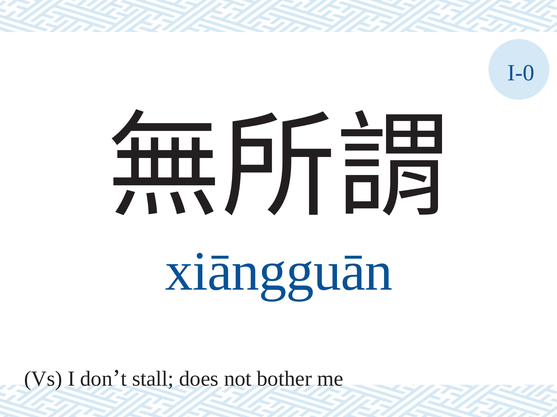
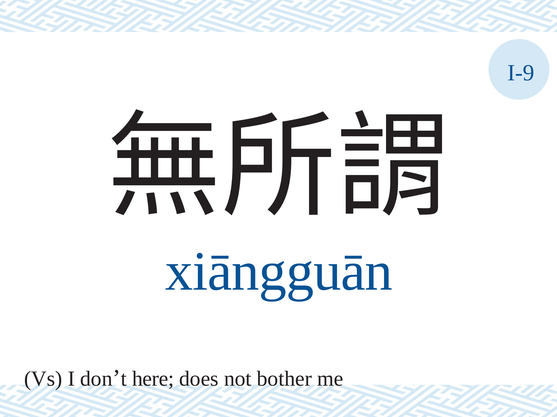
I-0: I-0 -> I-9 (521, 73)
stall: stall -> here (153, 380)
